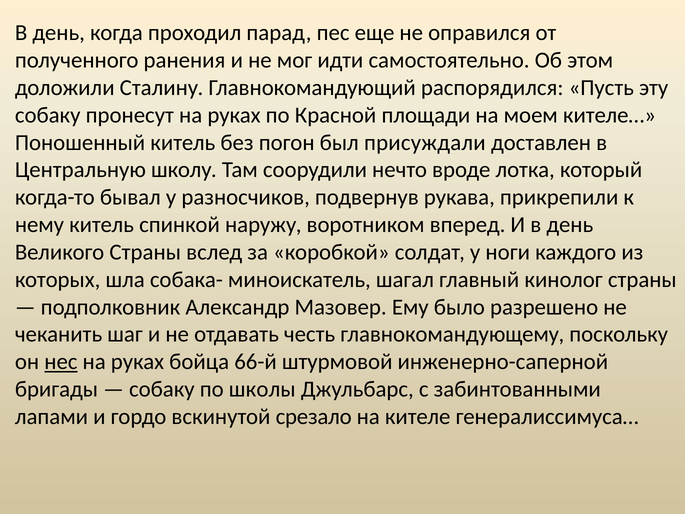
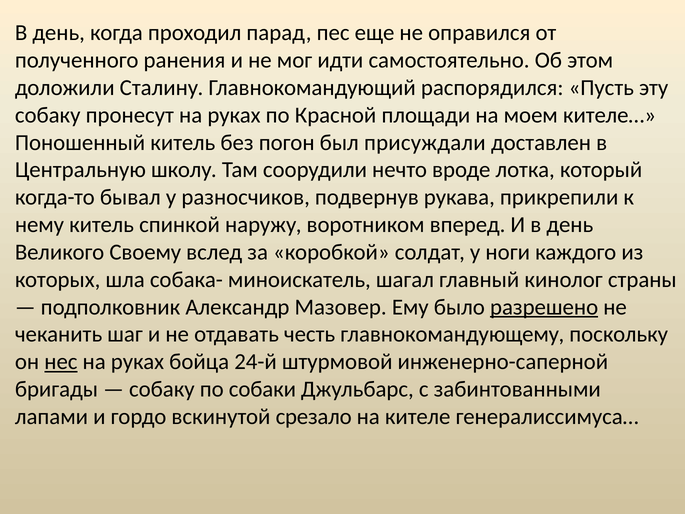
Великого Страны: Страны -> Своему (145, 252)
разрешено underline: none -> present (544, 307)
66-й: 66-й -> 24-й (256, 362)
школы: школы -> собаки (262, 389)
